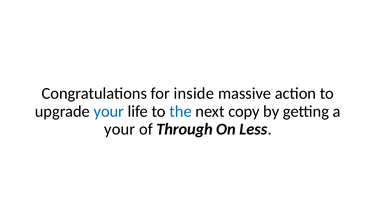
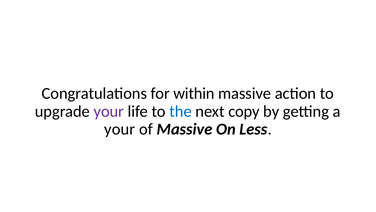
inside: inside -> within (194, 93)
your colour: blue -> purple (109, 111)
of Through: Through -> Massive (184, 129)
